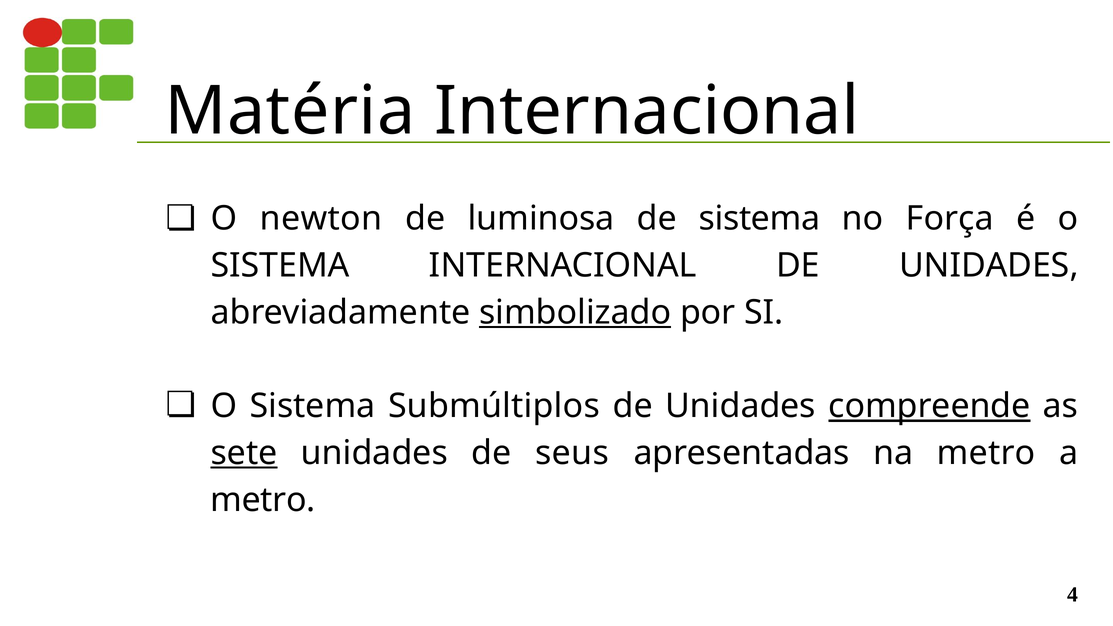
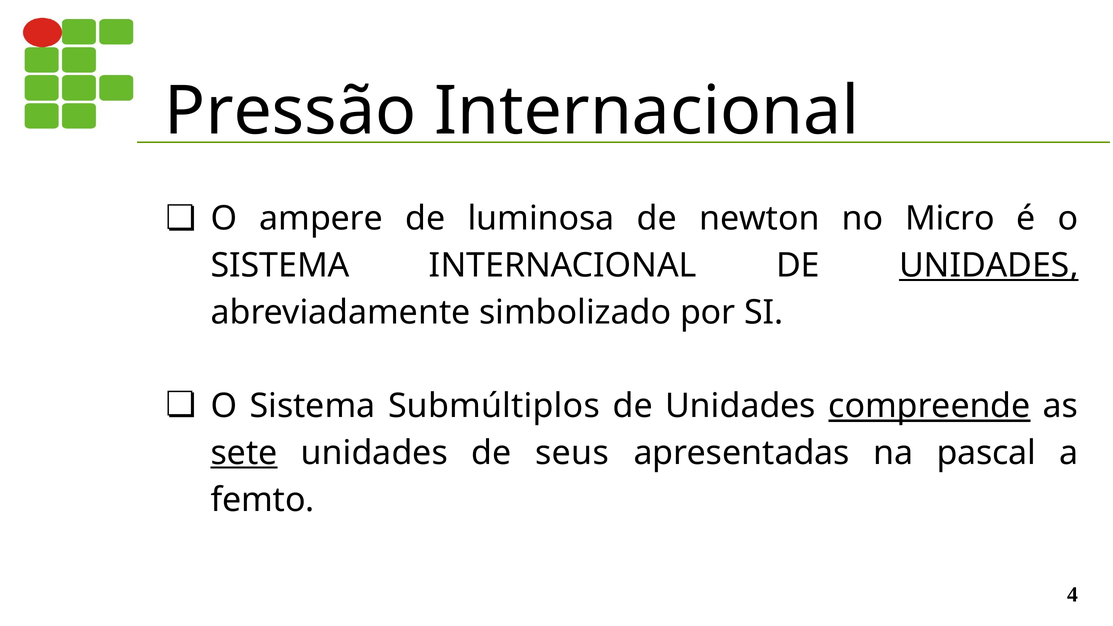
Matéria: Matéria -> Pressão (290, 111)
newton: newton -> ampere (321, 219)
de sistema: sistema -> newton (759, 219)
Força: Força -> Micro (950, 219)
UNIDADES underline: none -> present (989, 266)
simbolizado underline: present -> none (575, 312)
na metro: metro -> pascal (986, 453)
metro: metro -> femto (263, 500)
